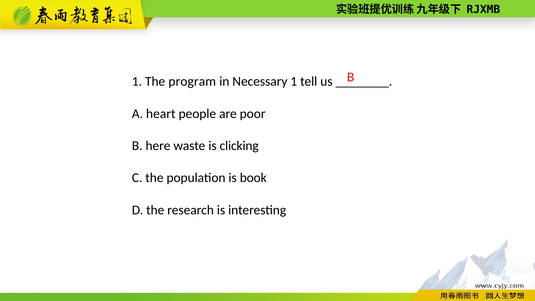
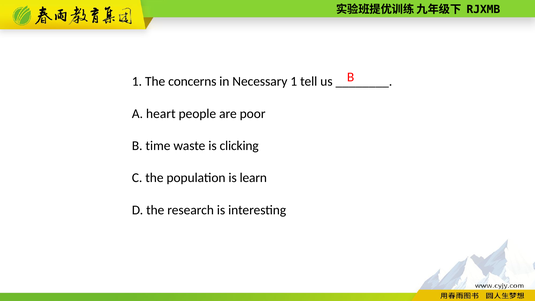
program: program -> concerns (192, 81)
here: here -> time (158, 146)
book: book -> learn (253, 178)
